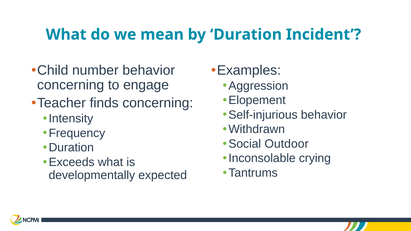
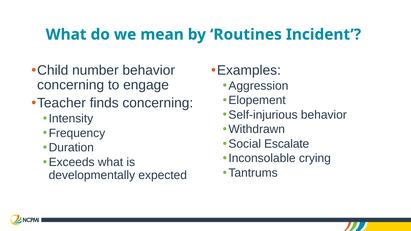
by Duration: Duration -> Routines (246, 35)
Outdoor: Outdoor -> Escalate (287, 144)
